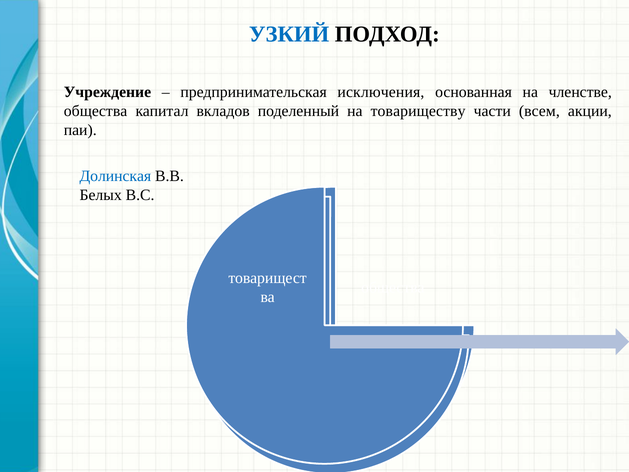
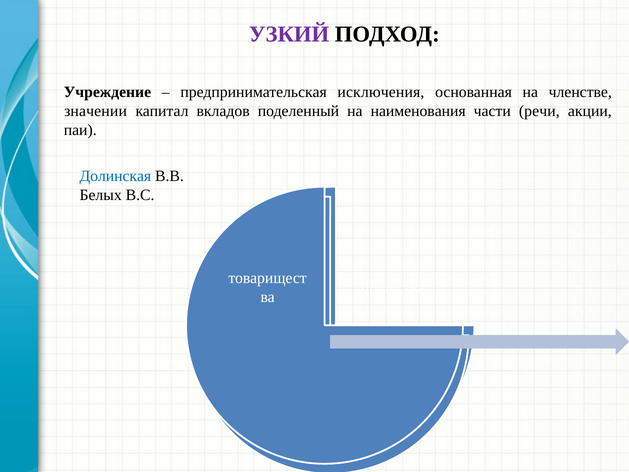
УЗКИЙ colour: blue -> purple (289, 34)
общества: общества -> значении (96, 111)
товариществу: товариществу -> наименования (418, 111)
всем: всем -> речи (539, 111)
